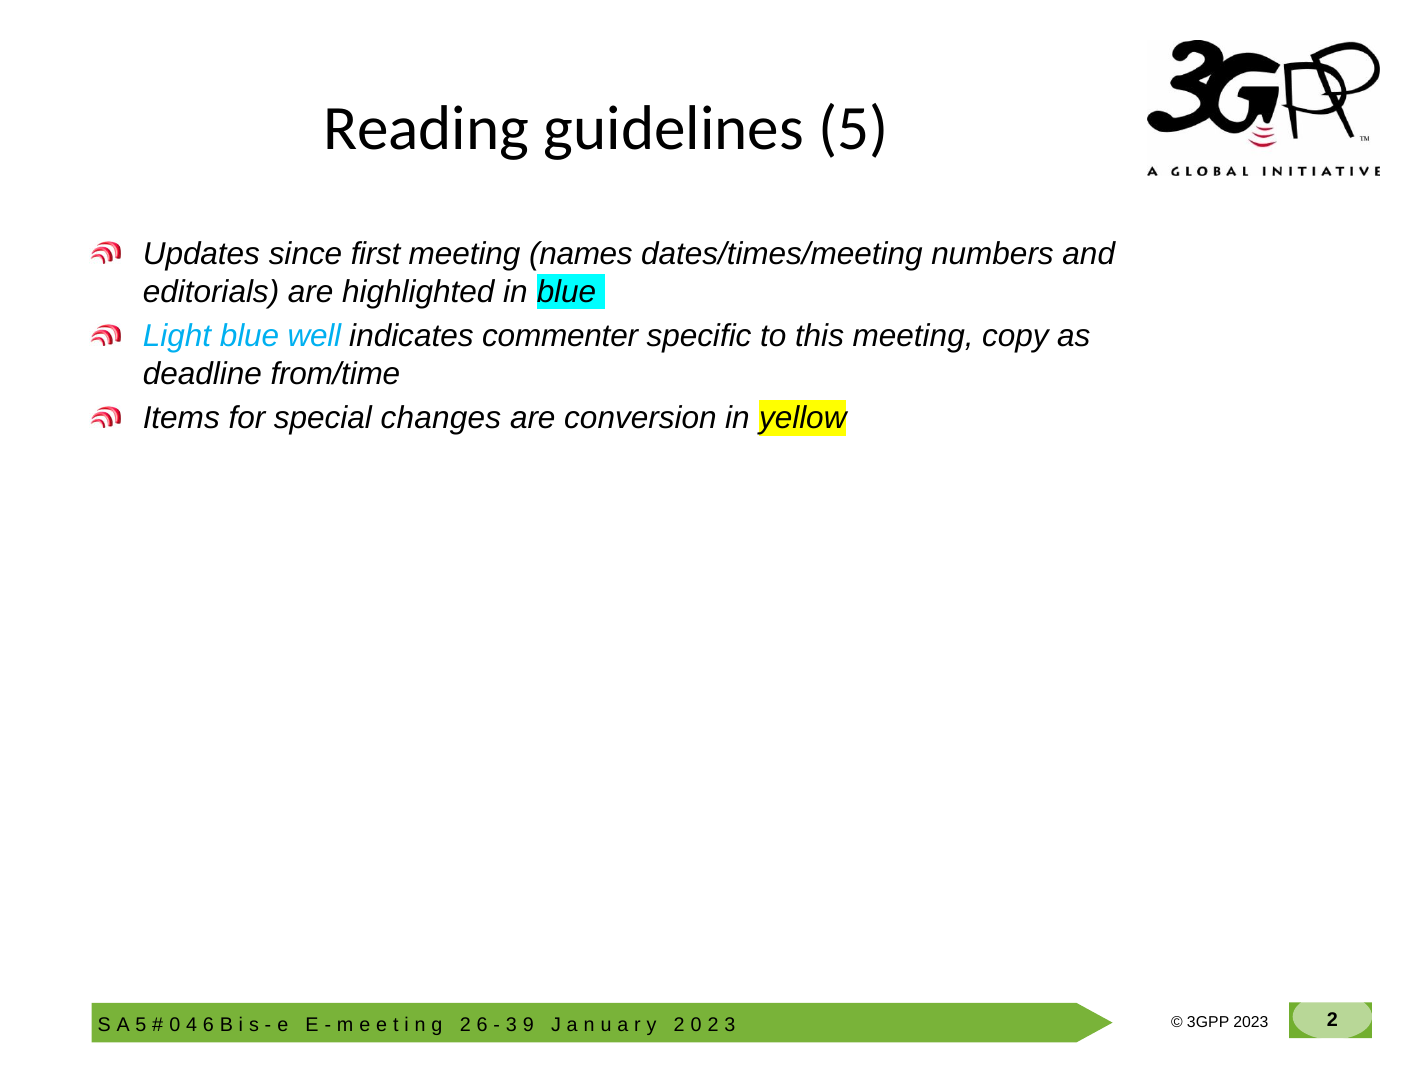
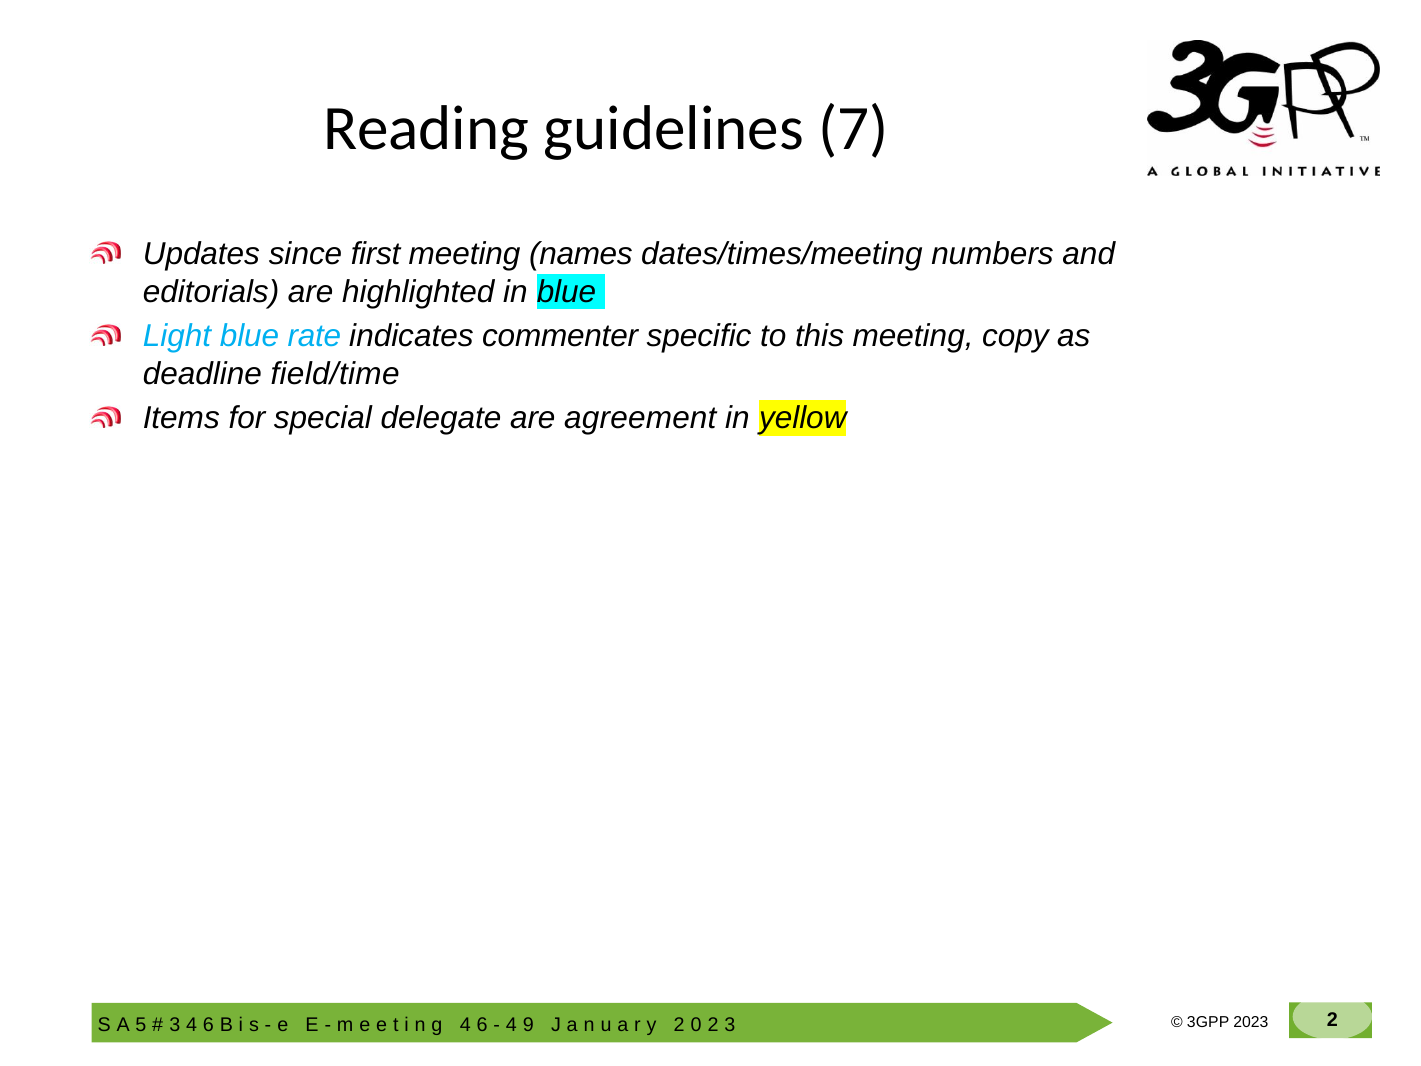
guidelines 5: 5 -> 7 (853, 129)
well: well -> rate (314, 336)
from/time: from/time -> field/time (335, 374)
changes: changes -> delegate (441, 418)
conversion: conversion -> agreement (640, 418)
0: 0 -> 3 (175, 1025)
2: 2 -> 4 (465, 1025)
3: 3 -> 4 (511, 1025)
